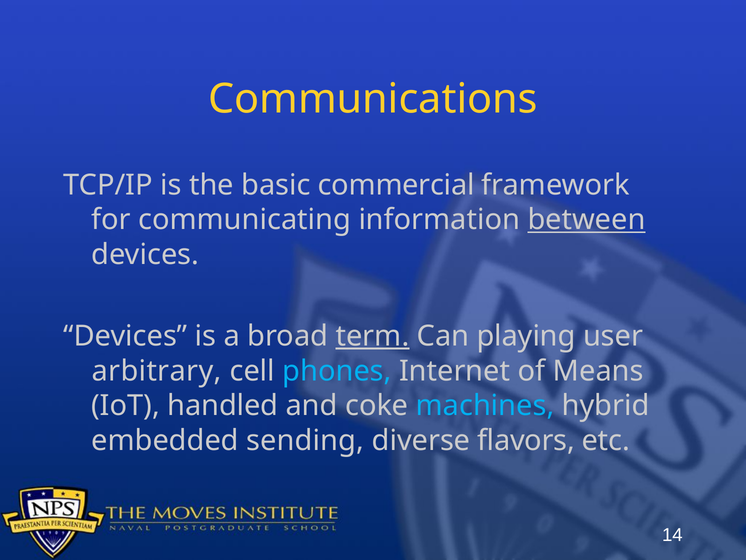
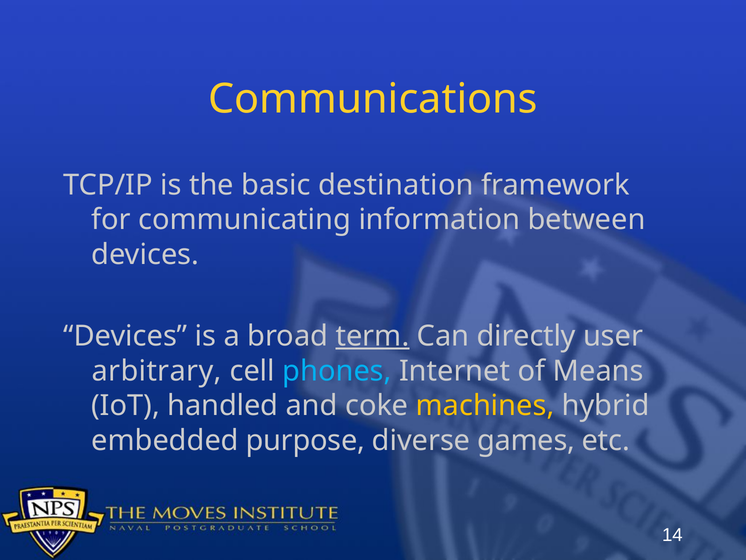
commercial: commercial -> destination (396, 185)
between underline: present -> none (587, 220)
playing: playing -> directly (526, 336)
machines colour: light blue -> yellow (485, 405)
sending: sending -> purpose (305, 440)
flavors: flavors -> games (526, 440)
